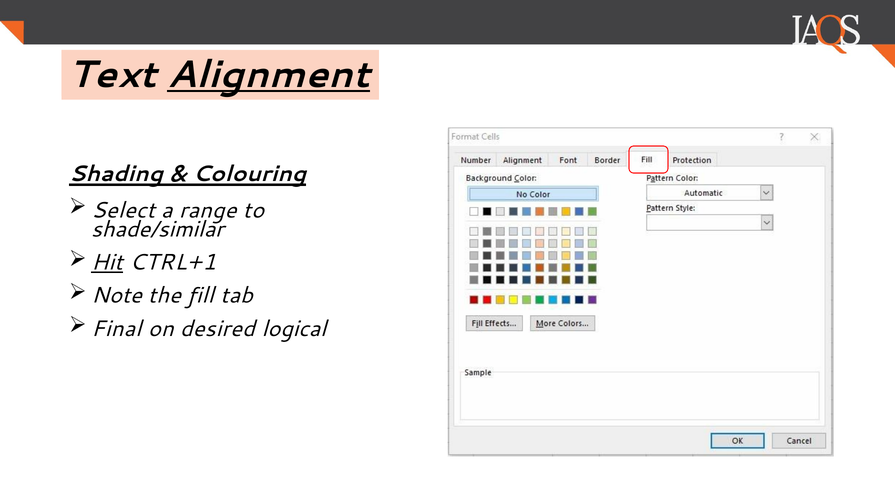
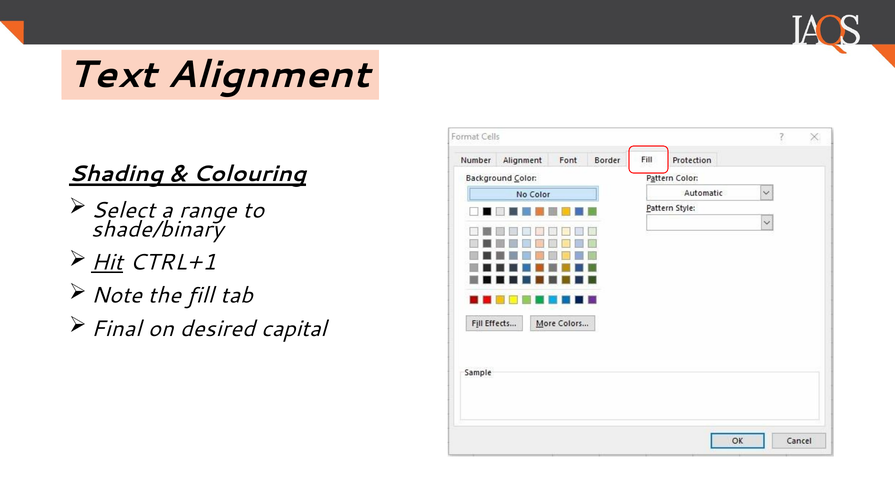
Alignment underline: present -> none (269, 75)
shade/similar: shade/similar -> shade/binary (157, 230)
logical: logical -> capital (294, 329)
